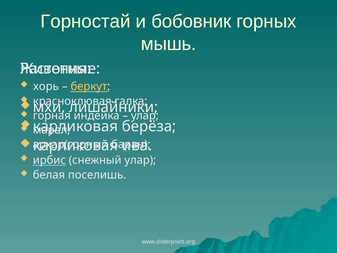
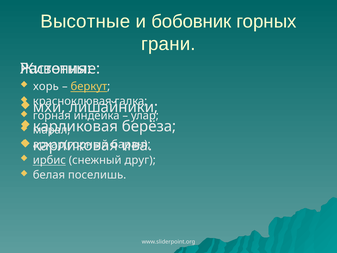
Горностай: Горностай -> Высотные (85, 21)
мышь: мышь -> грани (168, 44)
снежный улар: улар -> друг (140, 160)
